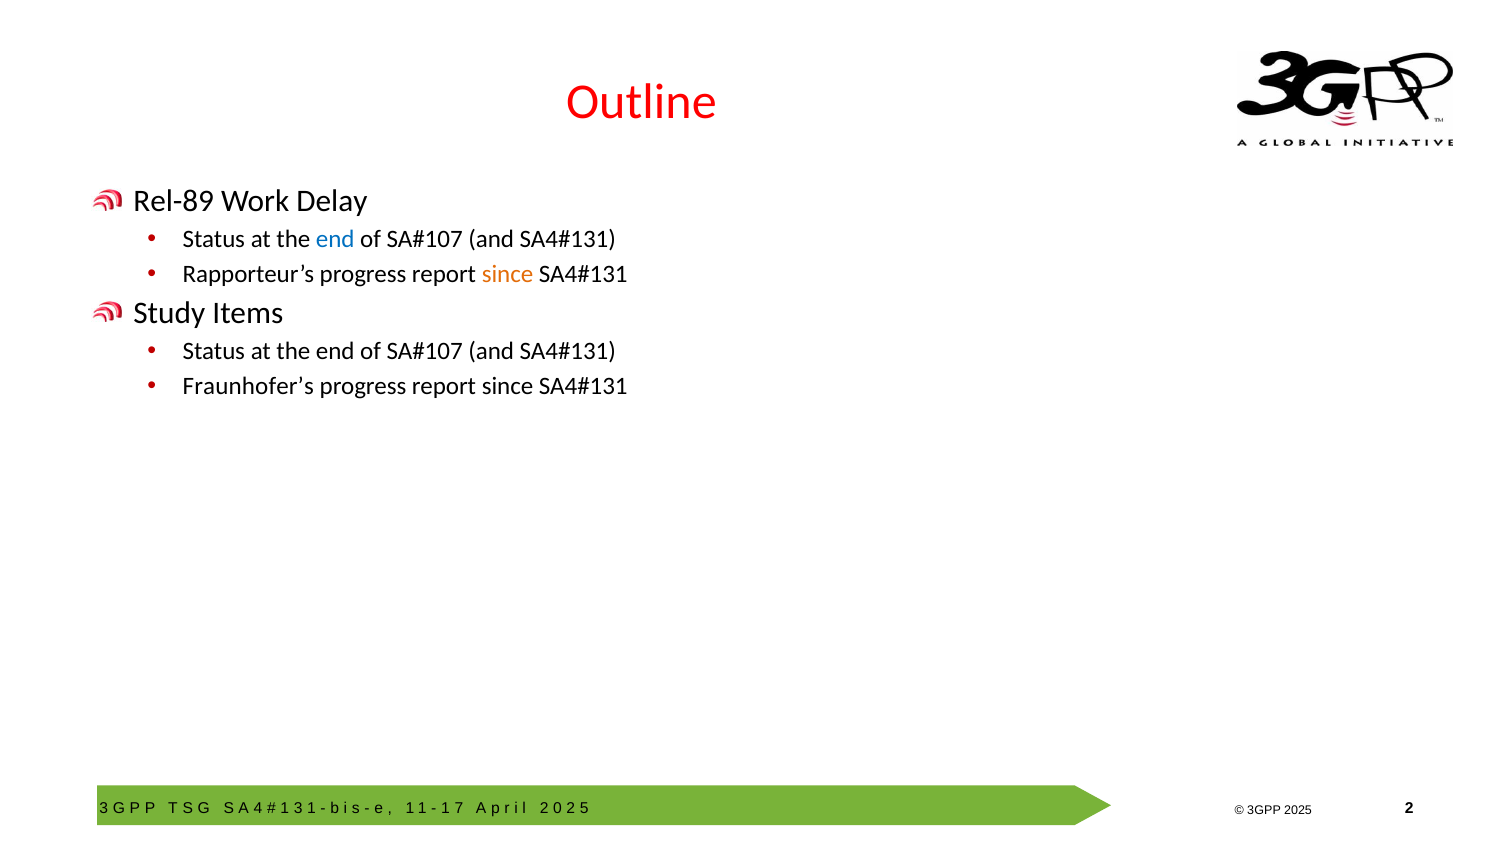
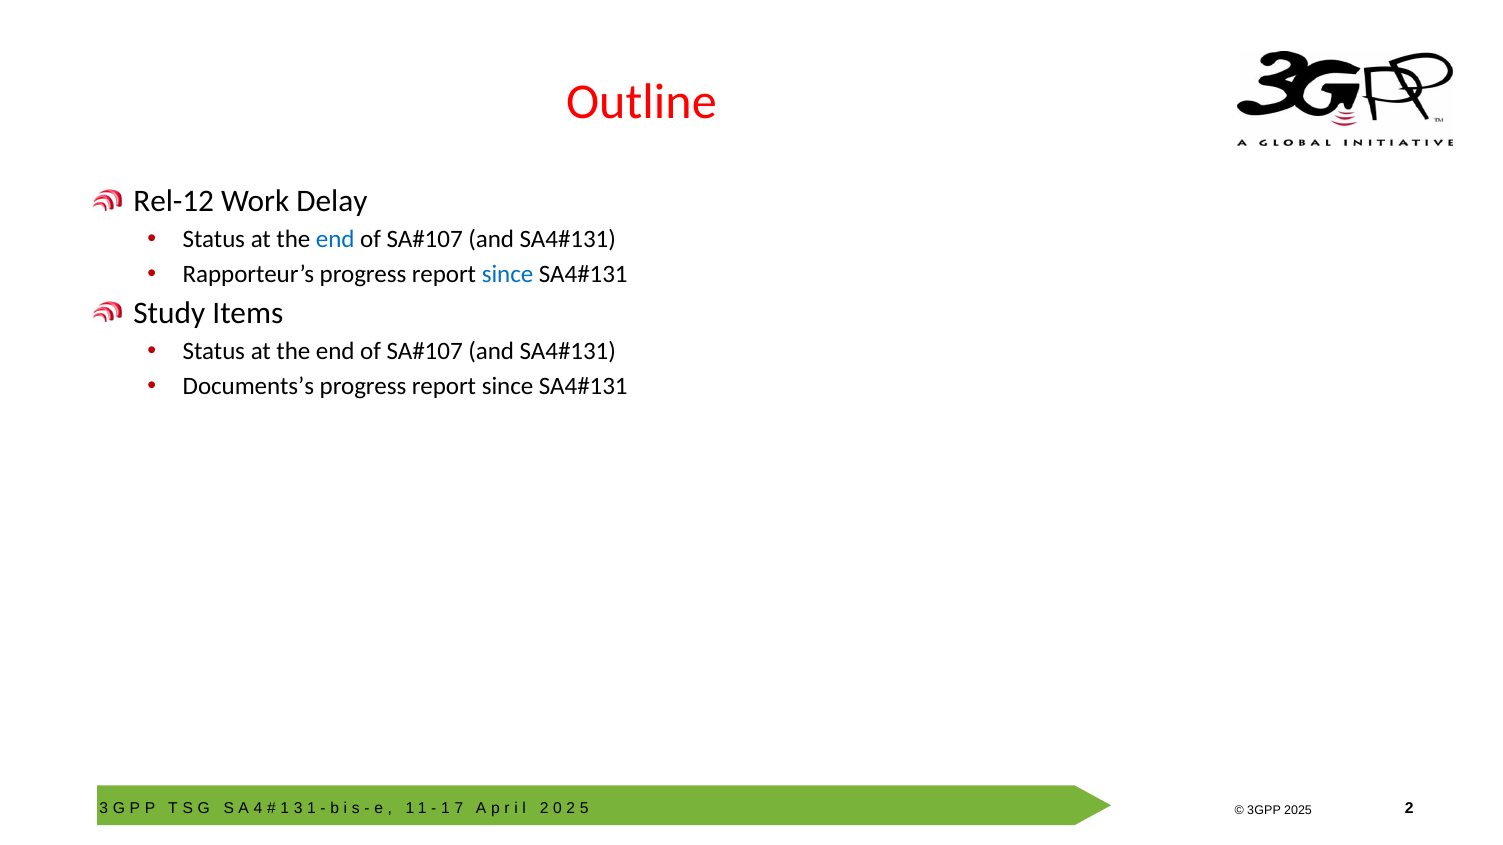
Rel-89: Rel-89 -> Rel-12 (174, 202)
since colour: orange -> blue (508, 275)
Fraunhofer’s: Fraunhofer’s -> Documents’s (248, 386)
